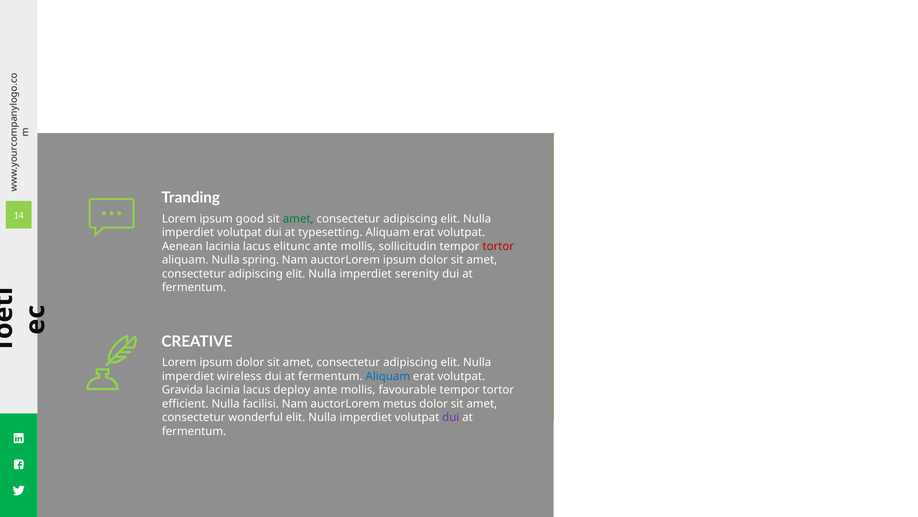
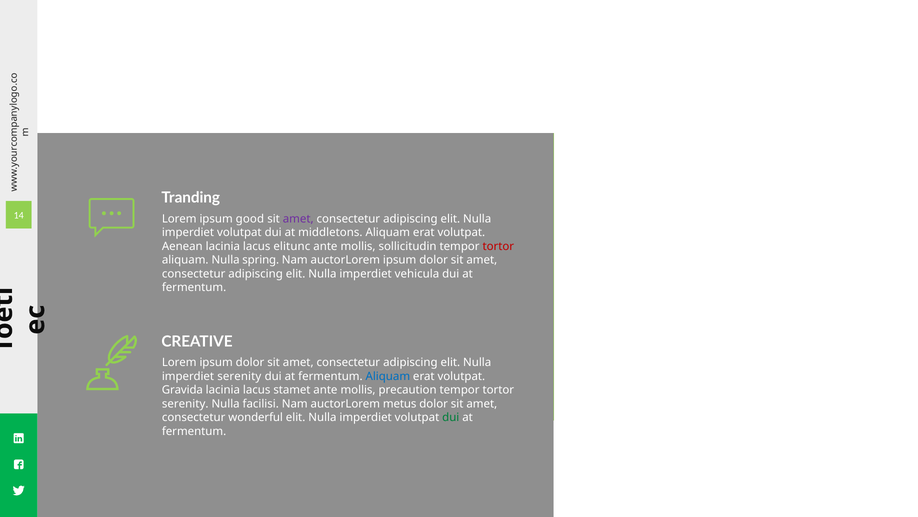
amet colour: green -> purple (298, 218)
typesetting: typesetting -> middletons (330, 232)
serenity: serenity -> vehicula (417, 274)
imperdiet wireless: wireless -> serenity (239, 376)
deploy: deploy -> stamet (292, 390)
favourable: favourable -> precaution (408, 390)
efficient: efficient -> serenity (185, 403)
dui colour: purple -> green (451, 417)
